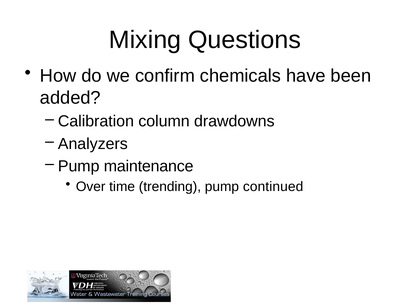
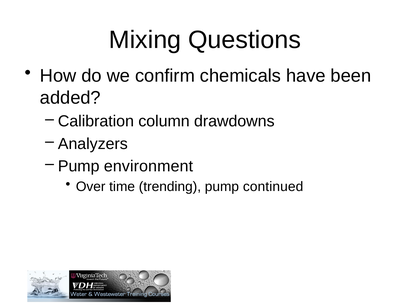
maintenance: maintenance -> environment (148, 166)
